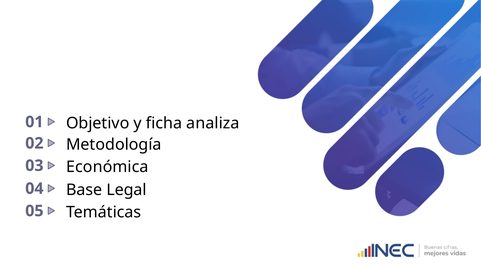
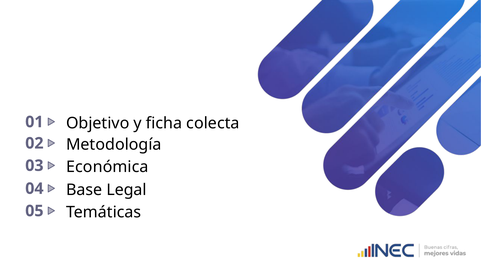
analiza: analiza -> colecta (213, 123)
